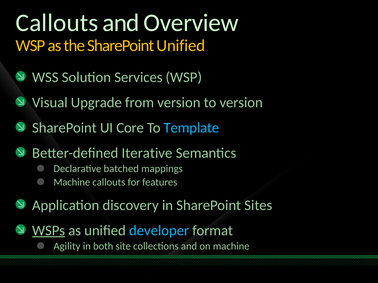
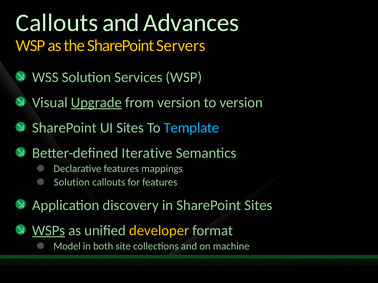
Overview: Overview -> Advances (191, 23)
SharePoint Unified: Unified -> Servers (181, 46)
Upgrade underline: none -> present (96, 103)
UI Core: Core -> Sites (130, 128)
Declarative batched: batched -> features (121, 169)
Machine: Machine -> Solution (72, 182)
developer colour: light blue -> yellow (159, 231)
Agility: Agility -> Model (67, 247)
